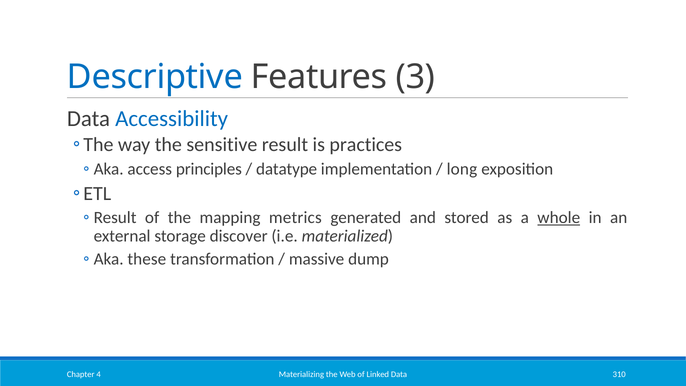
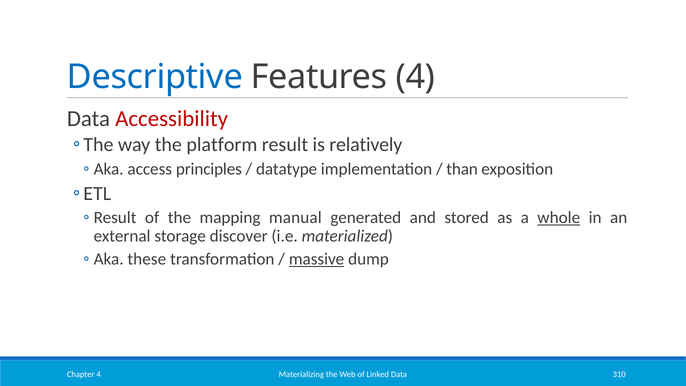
Features 3: 3 -> 4 (415, 77)
Accessibility colour: blue -> red (172, 119)
sensitive: sensitive -> platform (222, 145)
practices: practices -> relatively (366, 145)
long: long -> than (462, 169)
metrics: metrics -> manual (295, 218)
massive underline: none -> present (317, 259)
